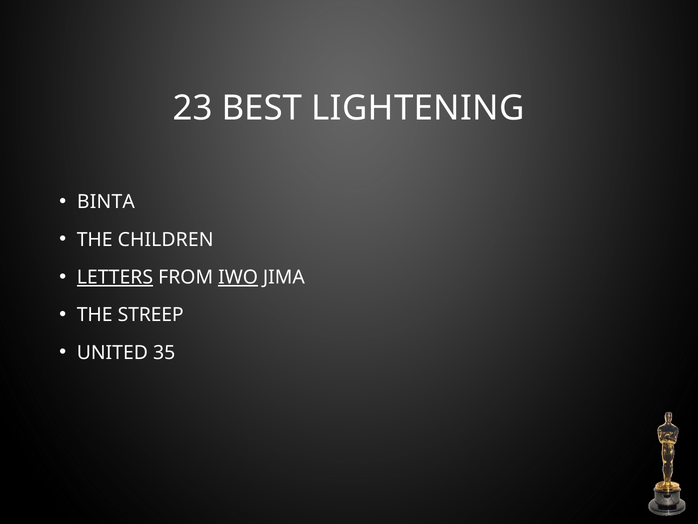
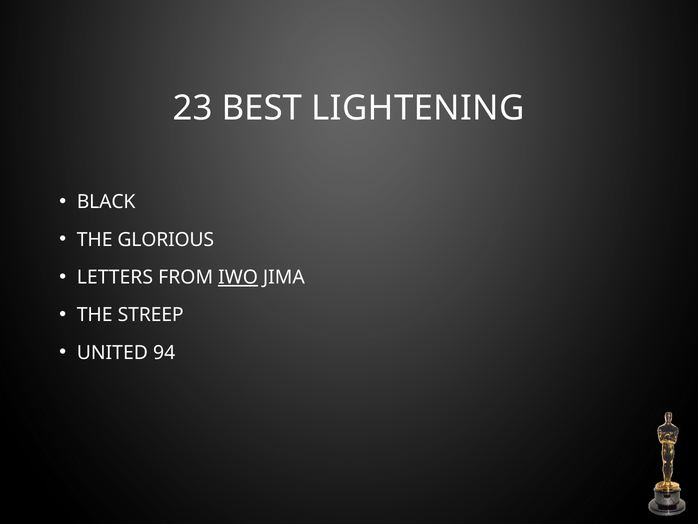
BINTA: BINTA -> BLACK (106, 202)
CHILDREN: CHILDREN -> GLORIOUS (166, 239)
LETTERS underline: present -> none (115, 277)
35: 35 -> 94 (164, 352)
